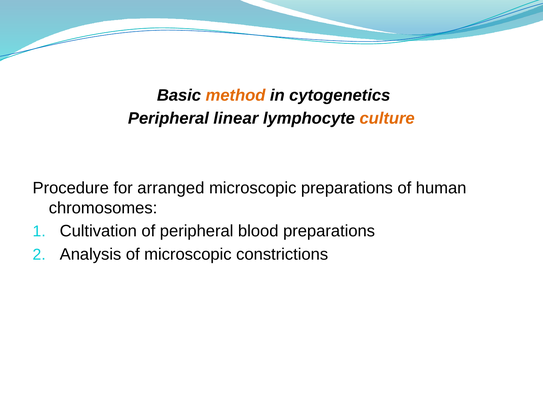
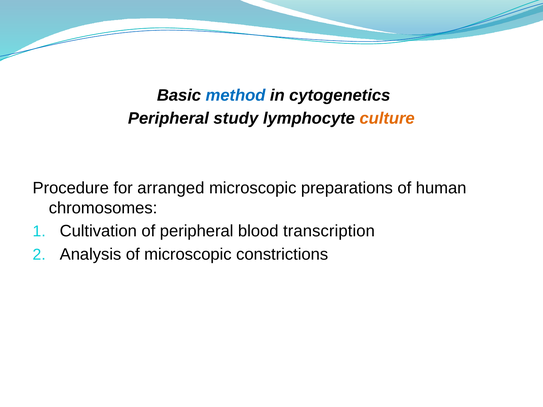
method colour: orange -> blue (236, 95)
linear: linear -> study (236, 118)
blood preparations: preparations -> transcription (329, 231)
